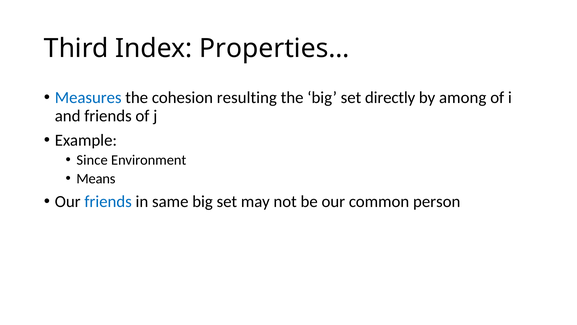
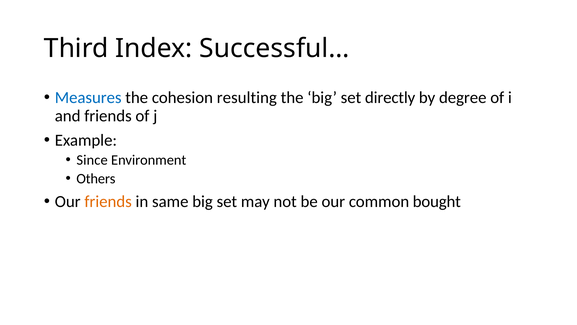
Properties…: Properties… -> Successful… (274, 48)
among: among -> degree (463, 98)
Means: Means -> Others (96, 178)
friends colour: blue -> orange (108, 201)
person: person -> bought (437, 201)
